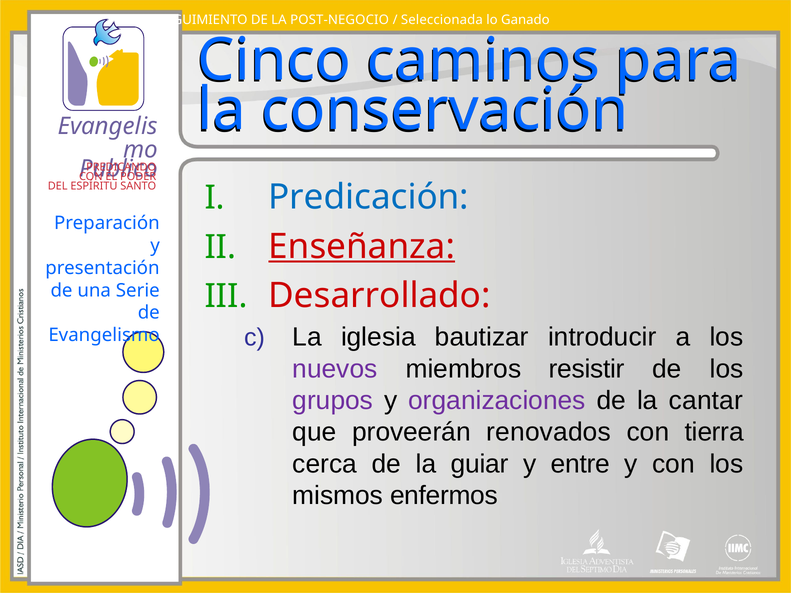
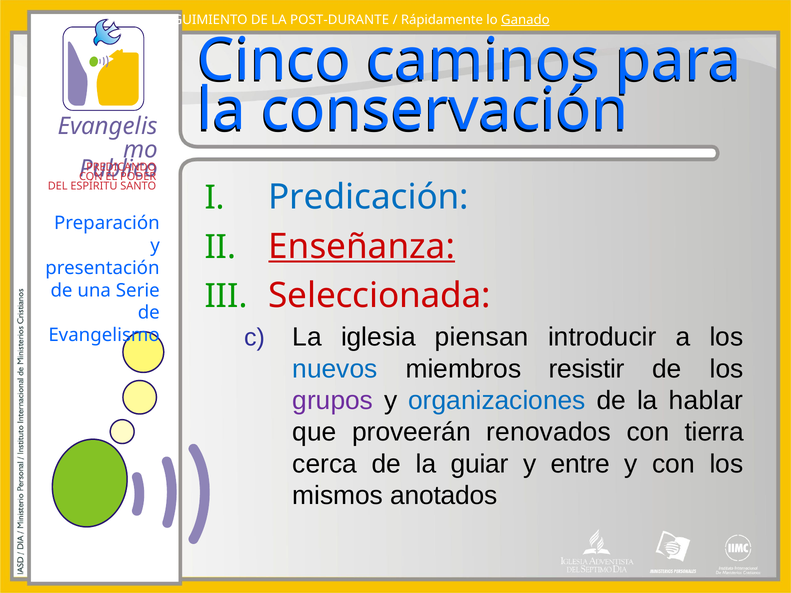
POST-NEGOCIO: POST-NEGOCIO -> POST-DURANTE (340, 20)
Seleccionada: Seleccionada -> Rápidamente (442, 20)
Ganado underline: none -> present (525, 20)
Desarrollado: Desarrollado -> Seleccionada (380, 296)
bautizar: bautizar -> piensan (482, 337)
nuevos colour: purple -> blue (335, 369)
organizaciones colour: purple -> blue (497, 401)
cantar: cantar -> hablar (706, 401)
enfermos: enfermos -> anotados (444, 496)
